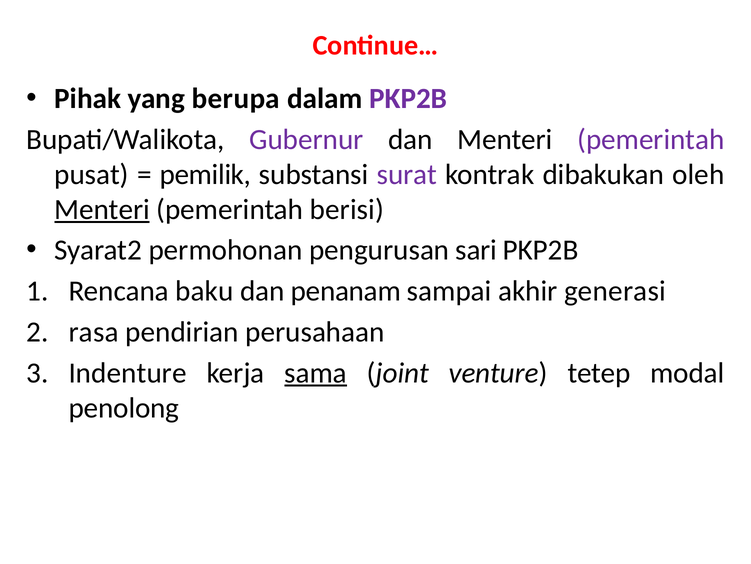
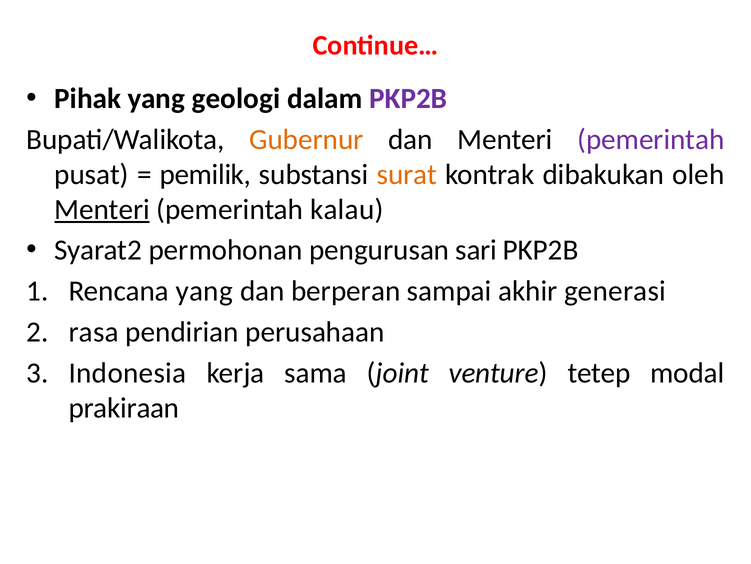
berupa: berupa -> geologi (236, 98)
Gubernur colour: purple -> orange (306, 139)
surat colour: purple -> orange (407, 174)
berisi: berisi -> kalau (347, 209)
Rencana baku: baku -> yang (204, 291)
penanam: penanam -> berperan (346, 291)
Indenture: Indenture -> Indonesia (128, 372)
sama underline: present -> none (316, 372)
penolong: penolong -> prakiraan (124, 407)
